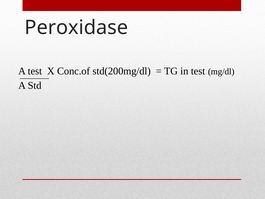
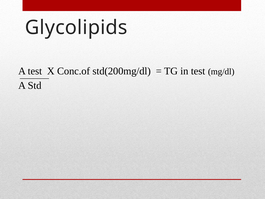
Peroxidase: Peroxidase -> Glycolipids (76, 27)
